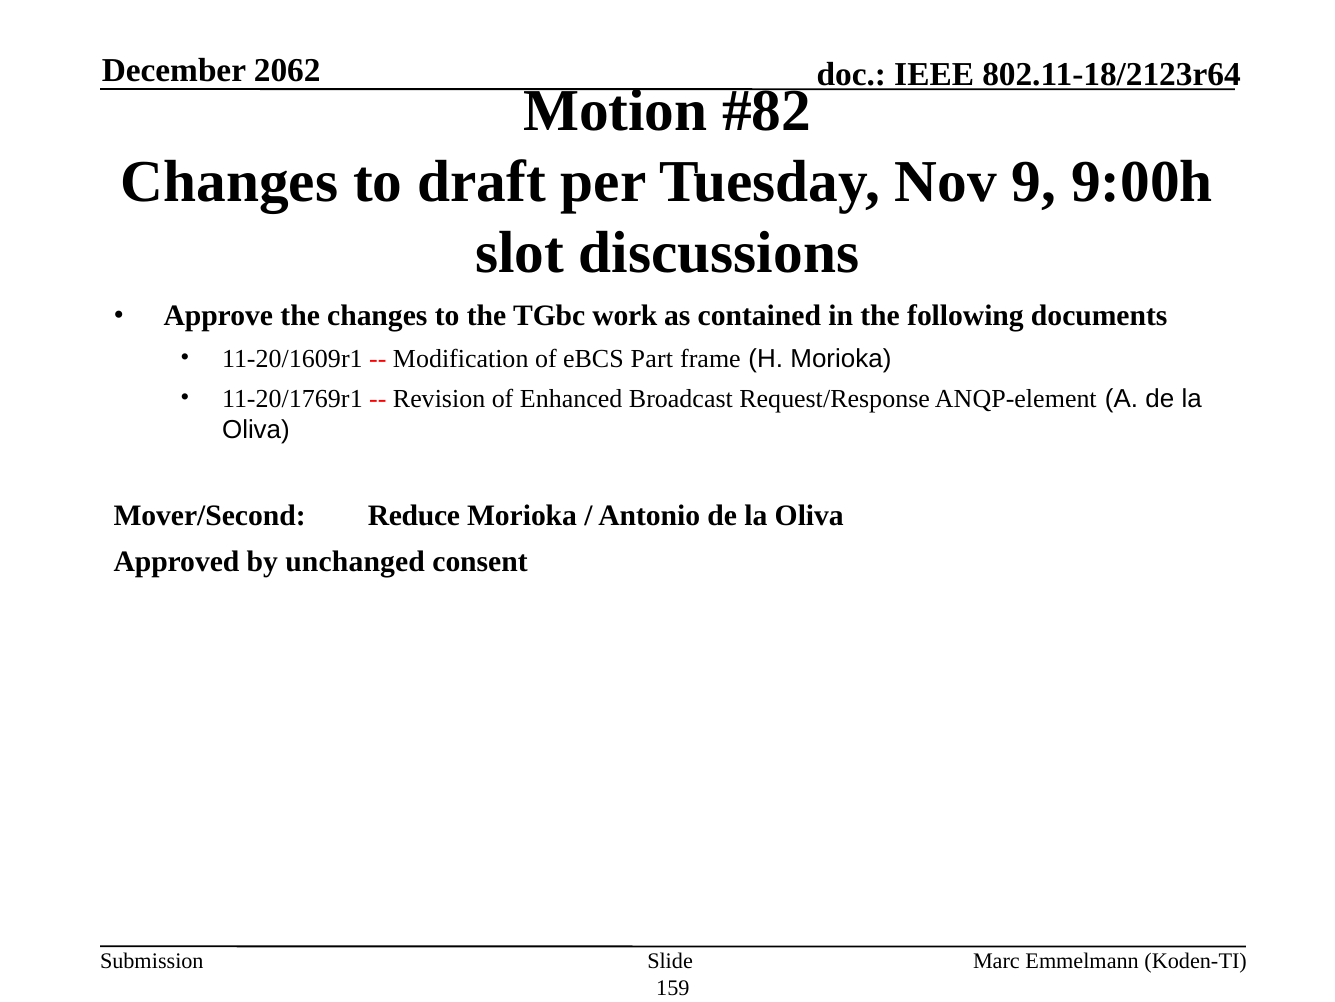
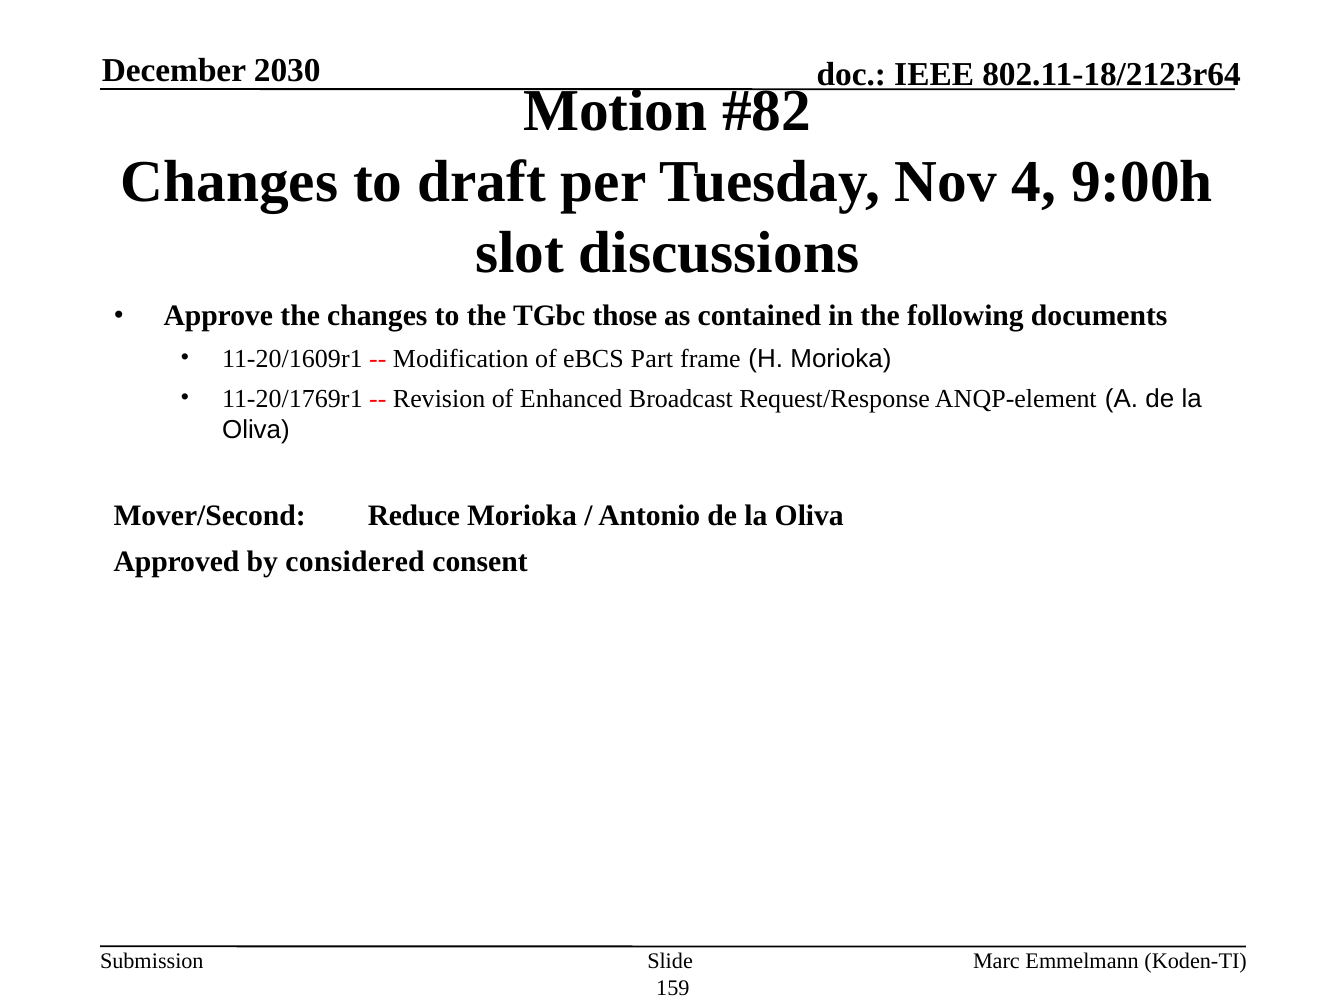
2062: 2062 -> 2030 (287, 71)
9: 9 -> 4 (1034, 182)
work: work -> those (625, 316)
unchanged: unchanged -> considered (355, 562)
